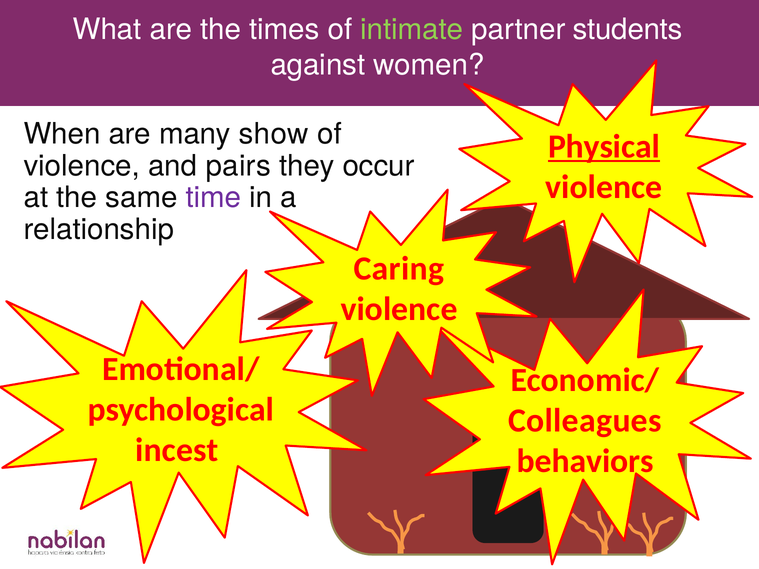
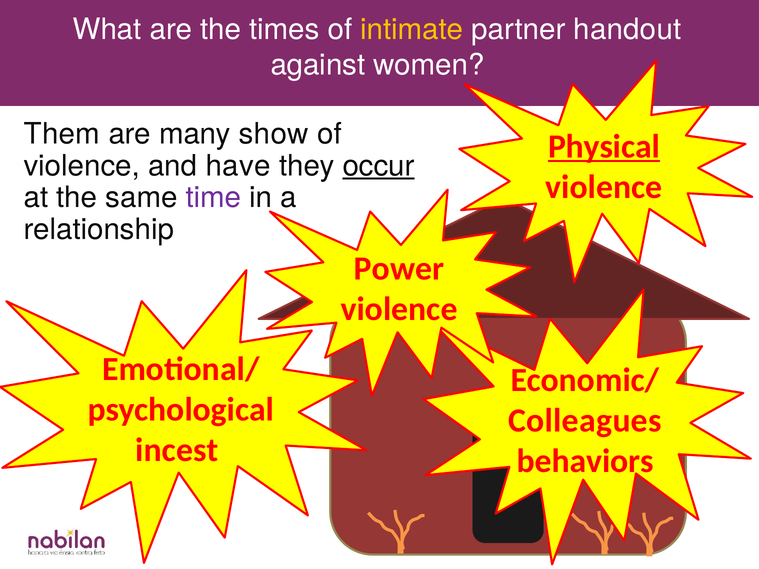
intimate colour: light green -> yellow (412, 29)
students: students -> handout (627, 29)
When: When -> Them (62, 134)
pairs: pairs -> have (238, 166)
occur underline: none -> present (379, 166)
Caring: Caring -> Power (399, 269)
